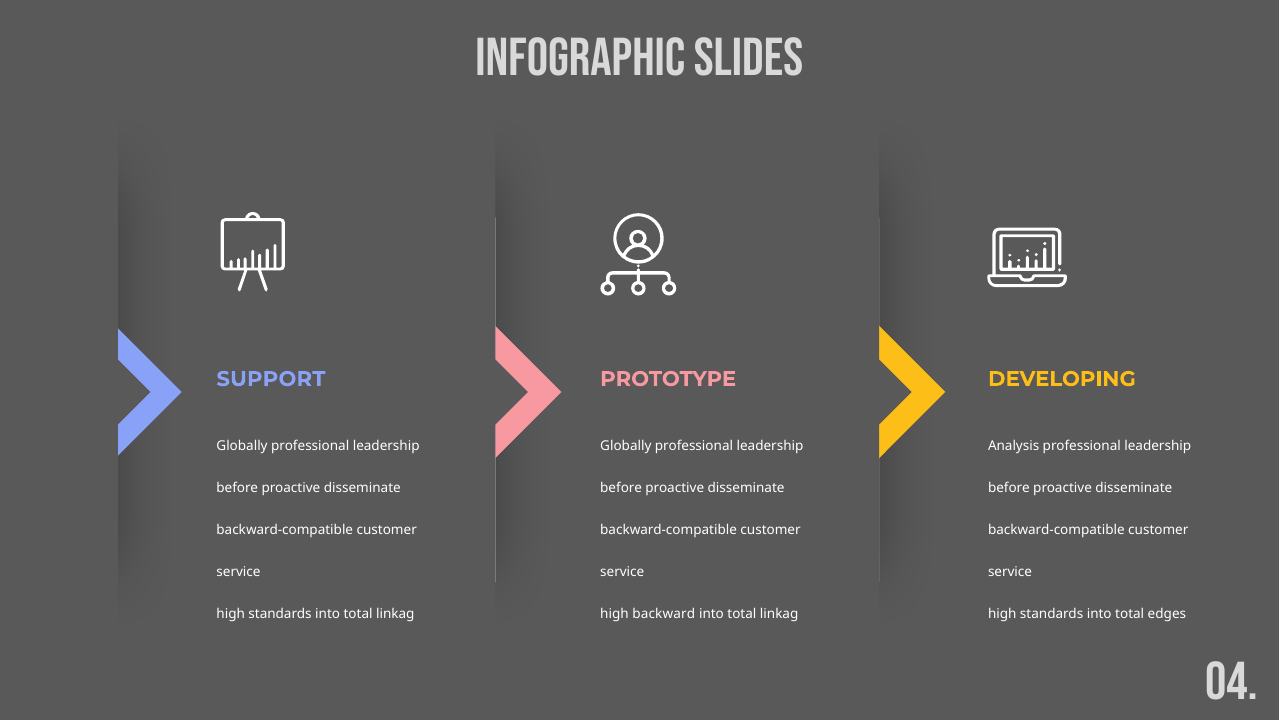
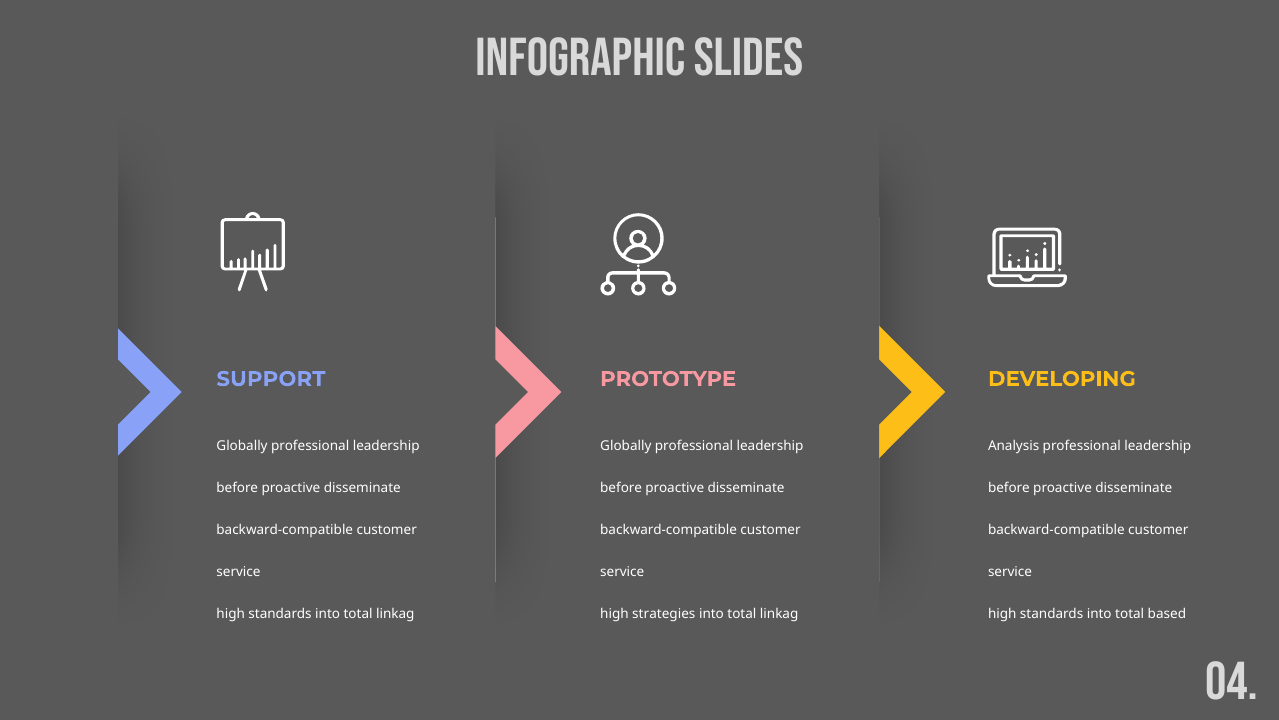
backward: backward -> strategies (664, 614)
edges: edges -> based (1167, 614)
